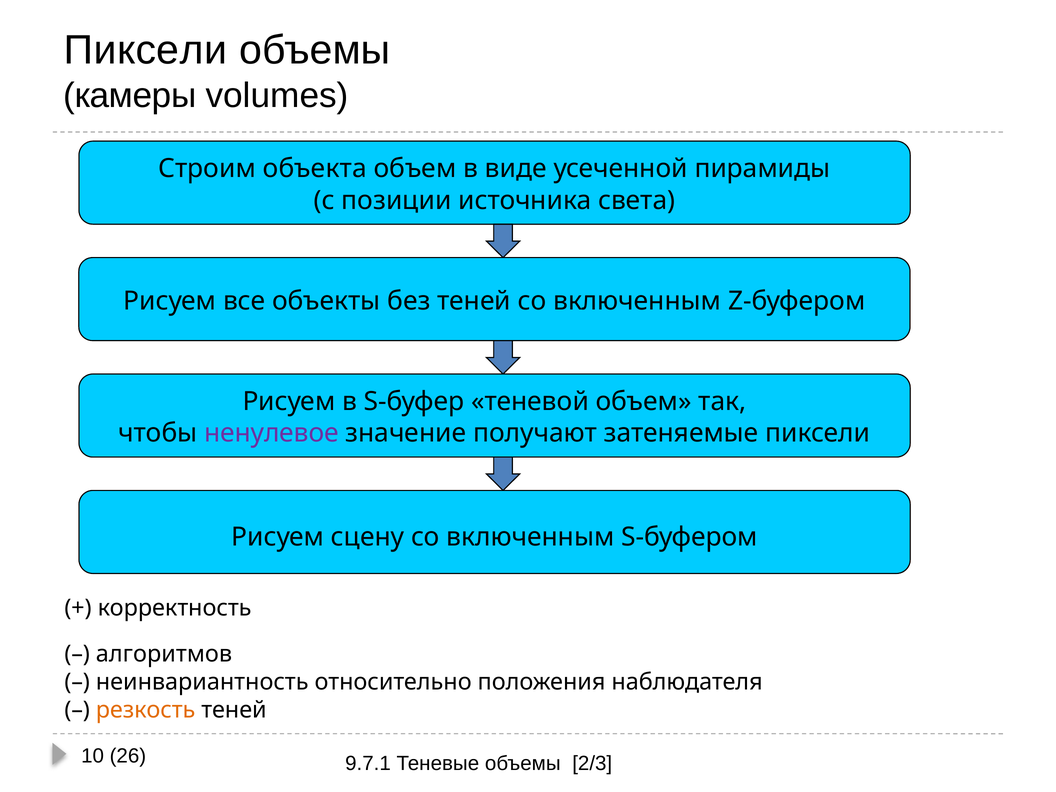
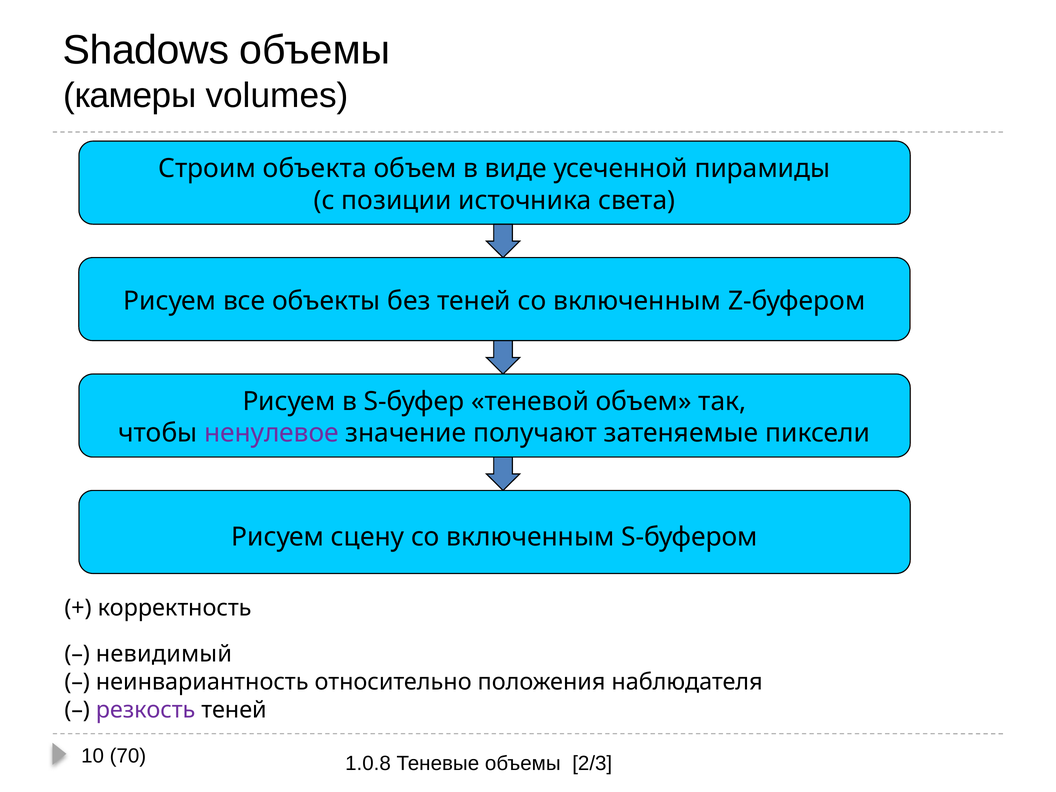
Пиксели: Пиксели -> Shadows (146, 50)
алгоритмов: алгоритмов -> невидимый (164, 654)
резкость colour: orange -> purple (146, 710)
26: 26 -> 70 (128, 756)
9.7.1: 9.7.1 -> 1.0.8 (368, 764)
